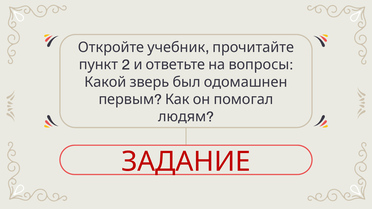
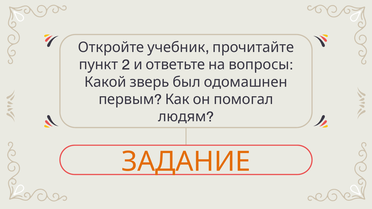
ЗАДАНИЕ colour: red -> orange (186, 162)
